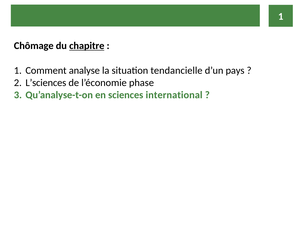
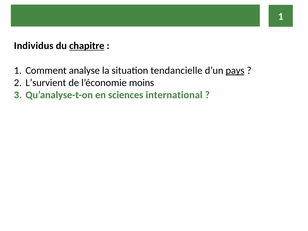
Chômage: Chômage -> Individus (34, 46)
pays underline: none -> present (235, 70)
L’sciences: L’sciences -> L’survient (46, 83)
phase: phase -> moins (142, 83)
